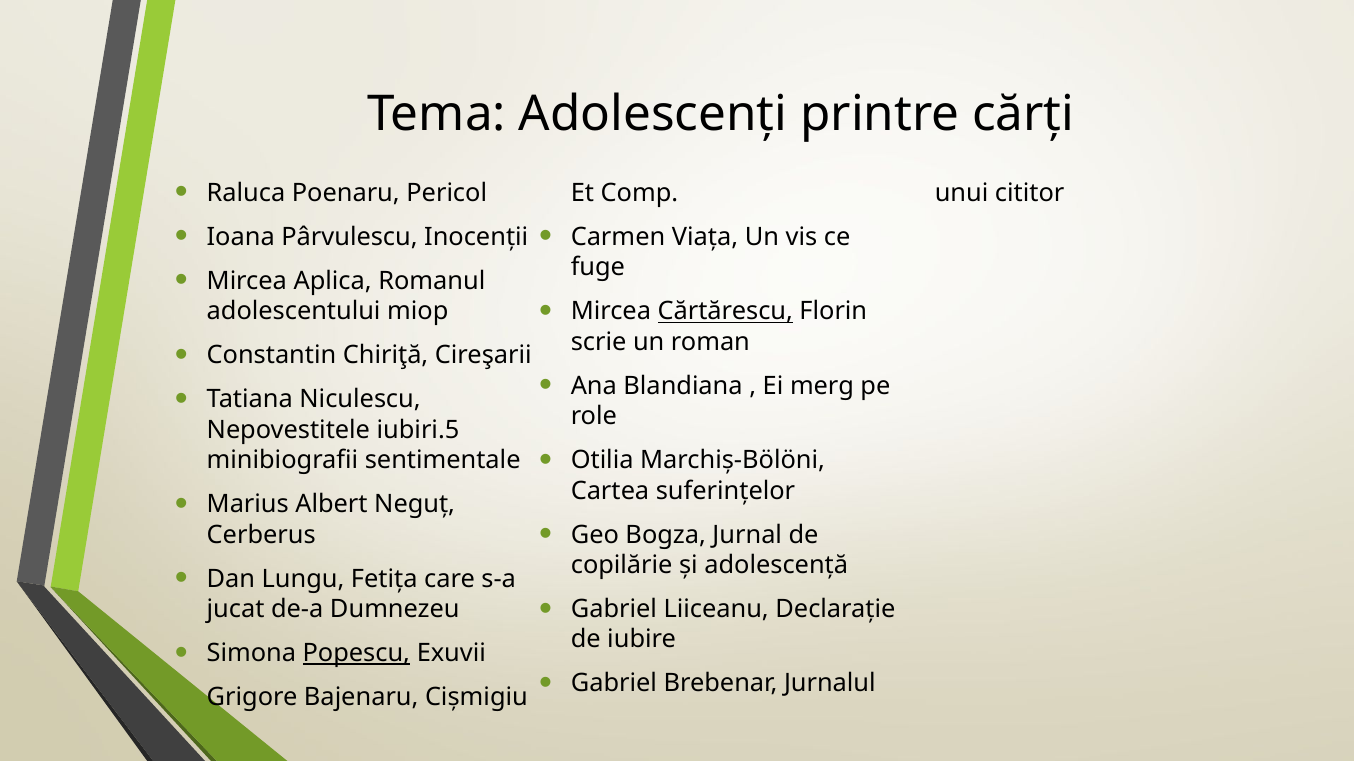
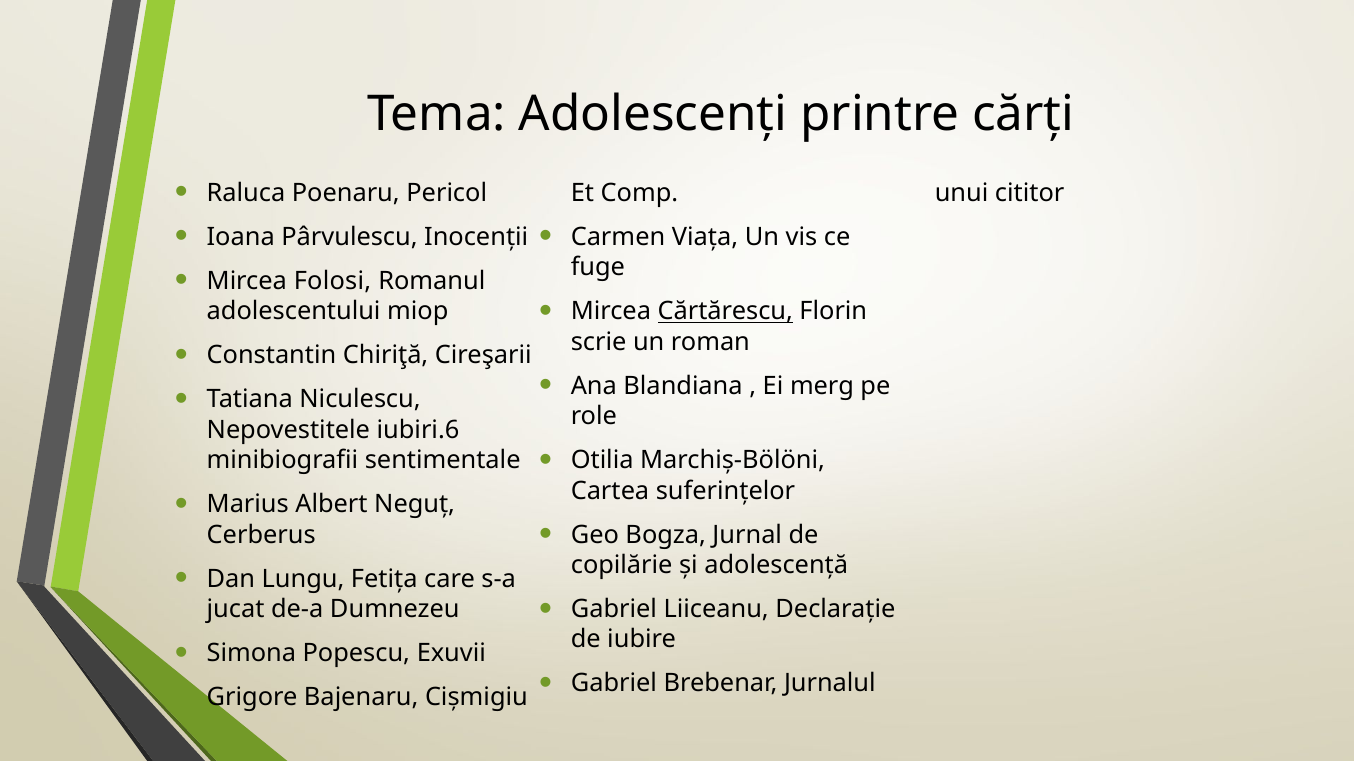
Aplica: Aplica -> Folosi (333, 281)
iubiri.5: iubiri.5 -> iubiri.6 (418, 430)
Popescu underline: present -> none (356, 654)
